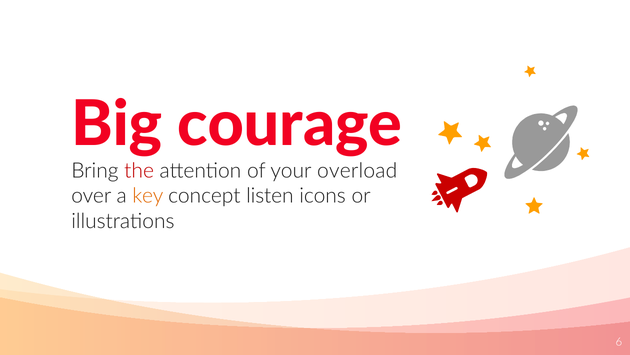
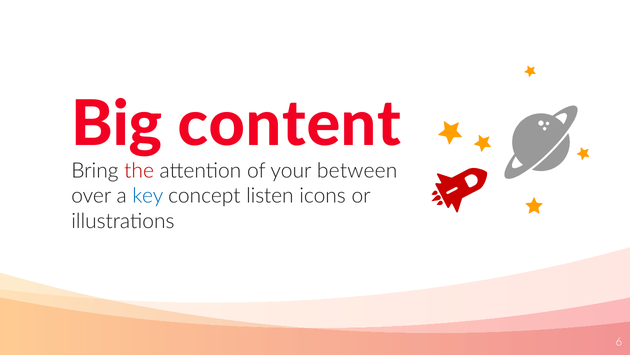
courage: courage -> content (289, 124)
overload: overload -> between (357, 170)
key colour: orange -> blue (148, 196)
